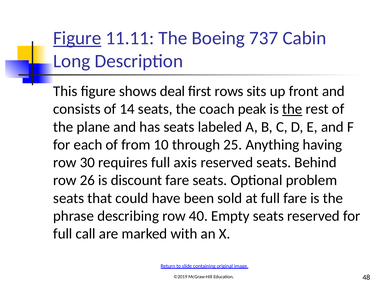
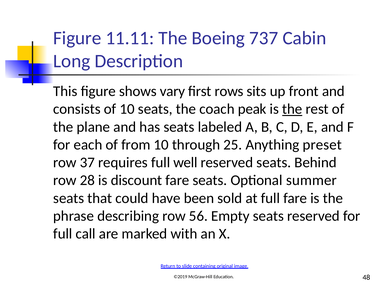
Figure underline: present -> none (77, 38)
deal: deal -> vary (172, 91)
of 14: 14 -> 10 (127, 109)
having: having -> preset (322, 145)
30: 30 -> 37 (87, 163)
axis: axis -> well (185, 163)
26: 26 -> 28 (87, 181)
problem: problem -> summer (311, 181)
40: 40 -> 56 (198, 216)
